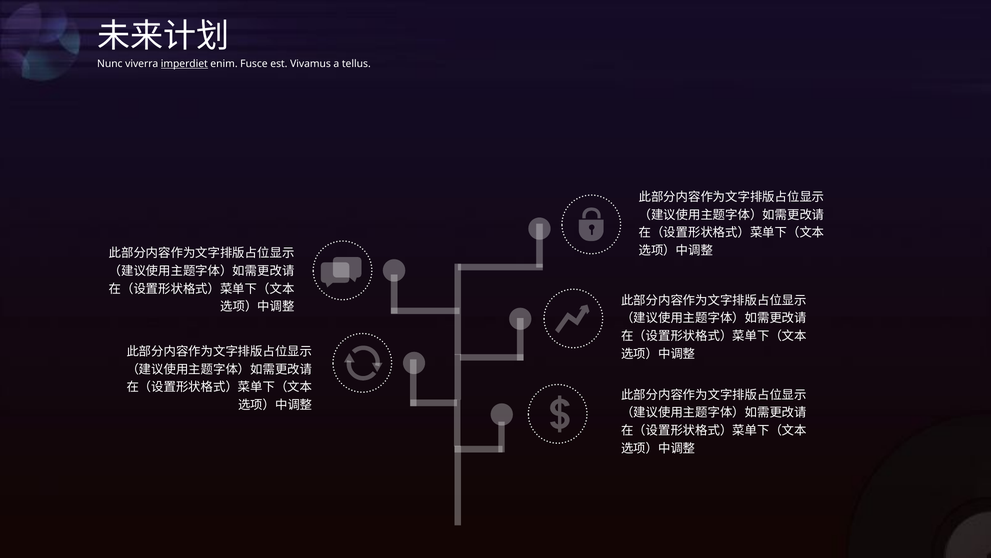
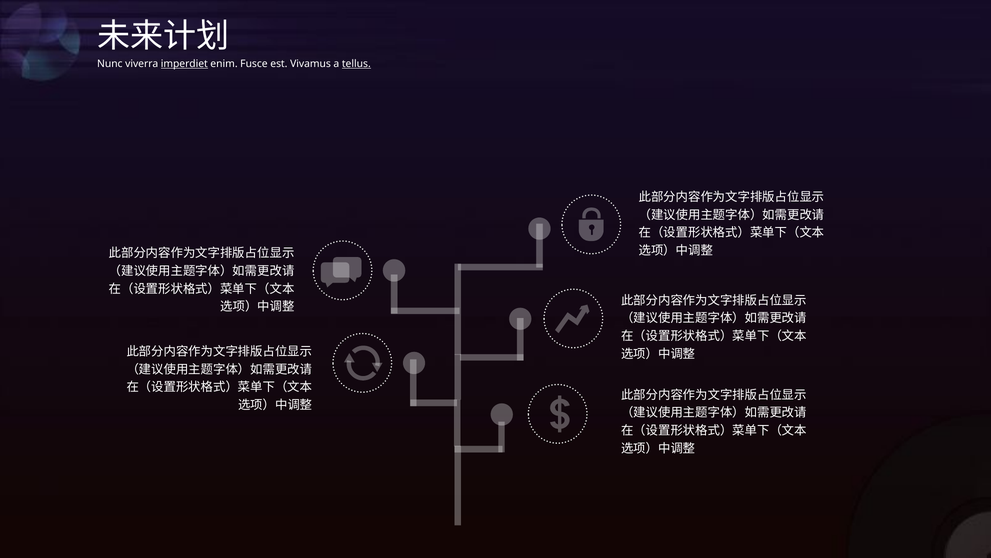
tellus underline: none -> present (356, 64)
